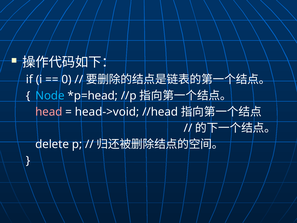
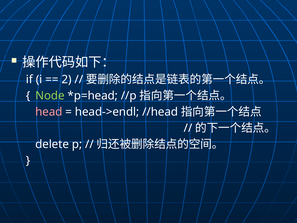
0: 0 -> 2 (67, 79)
Node colour: light blue -> light green (50, 96)
head->void: head->void -> head->endl (107, 112)
